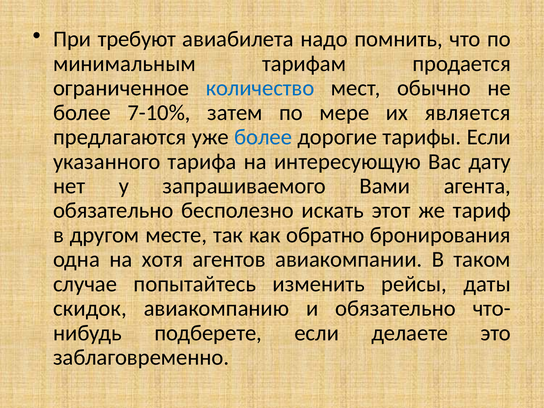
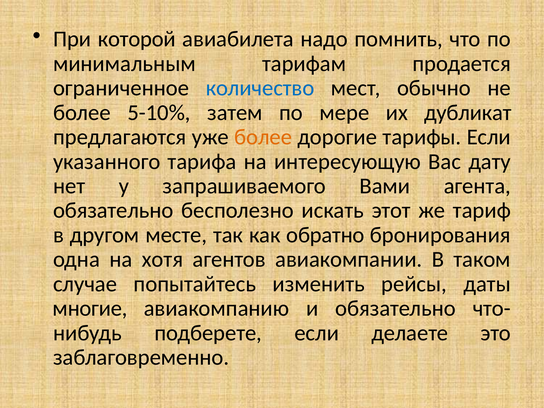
требуют: требуют -> которой (137, 39)
7-10%: 7-10% -> 5-10% (159, 113)
является: является -> дубликат (468, 113)
более colour: blue -> orange (263, 137)
скидок: скидок -> многие (90, 308)
